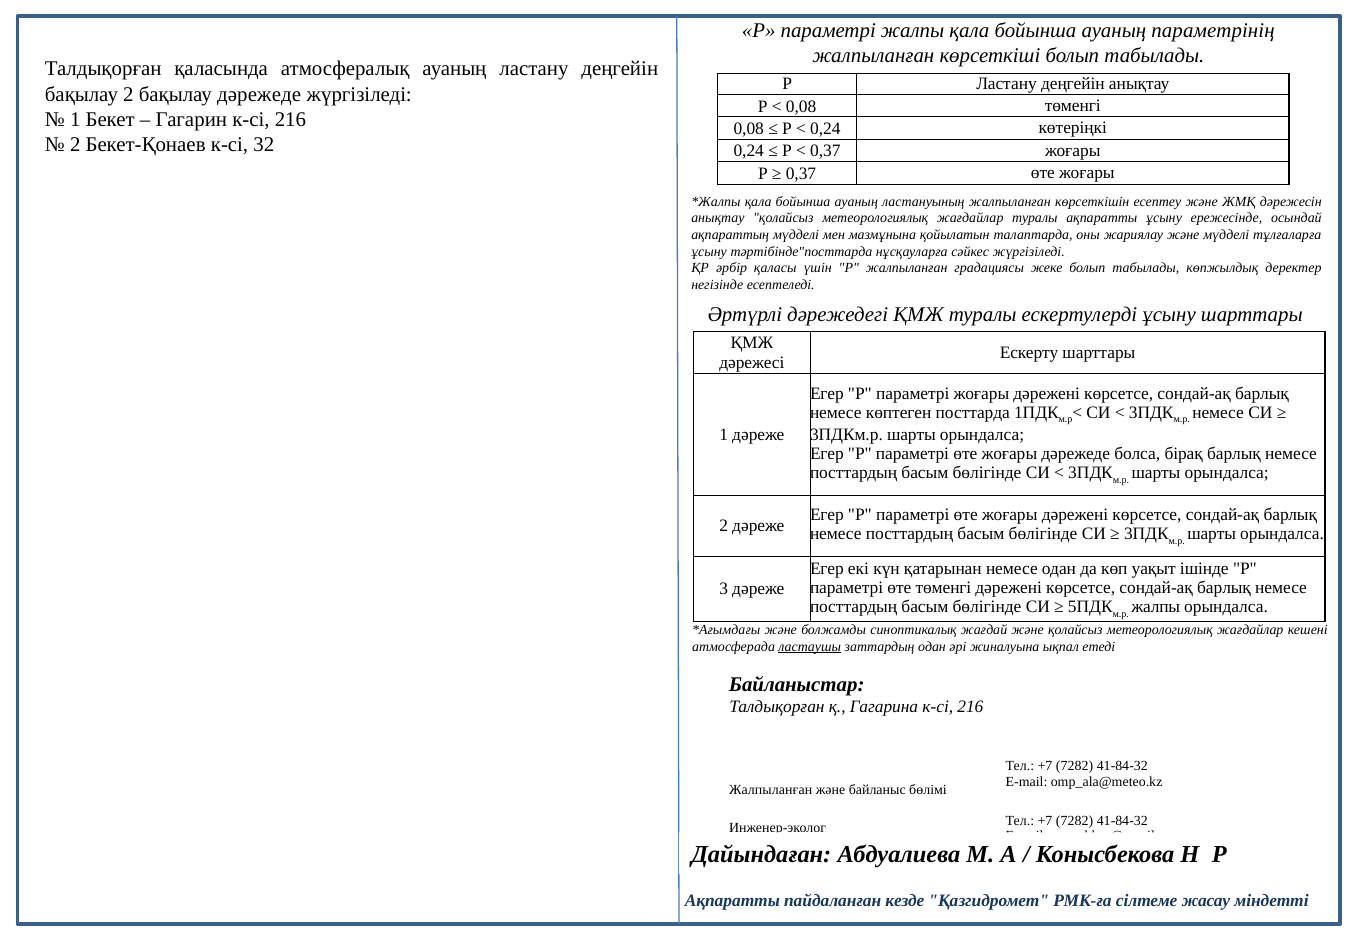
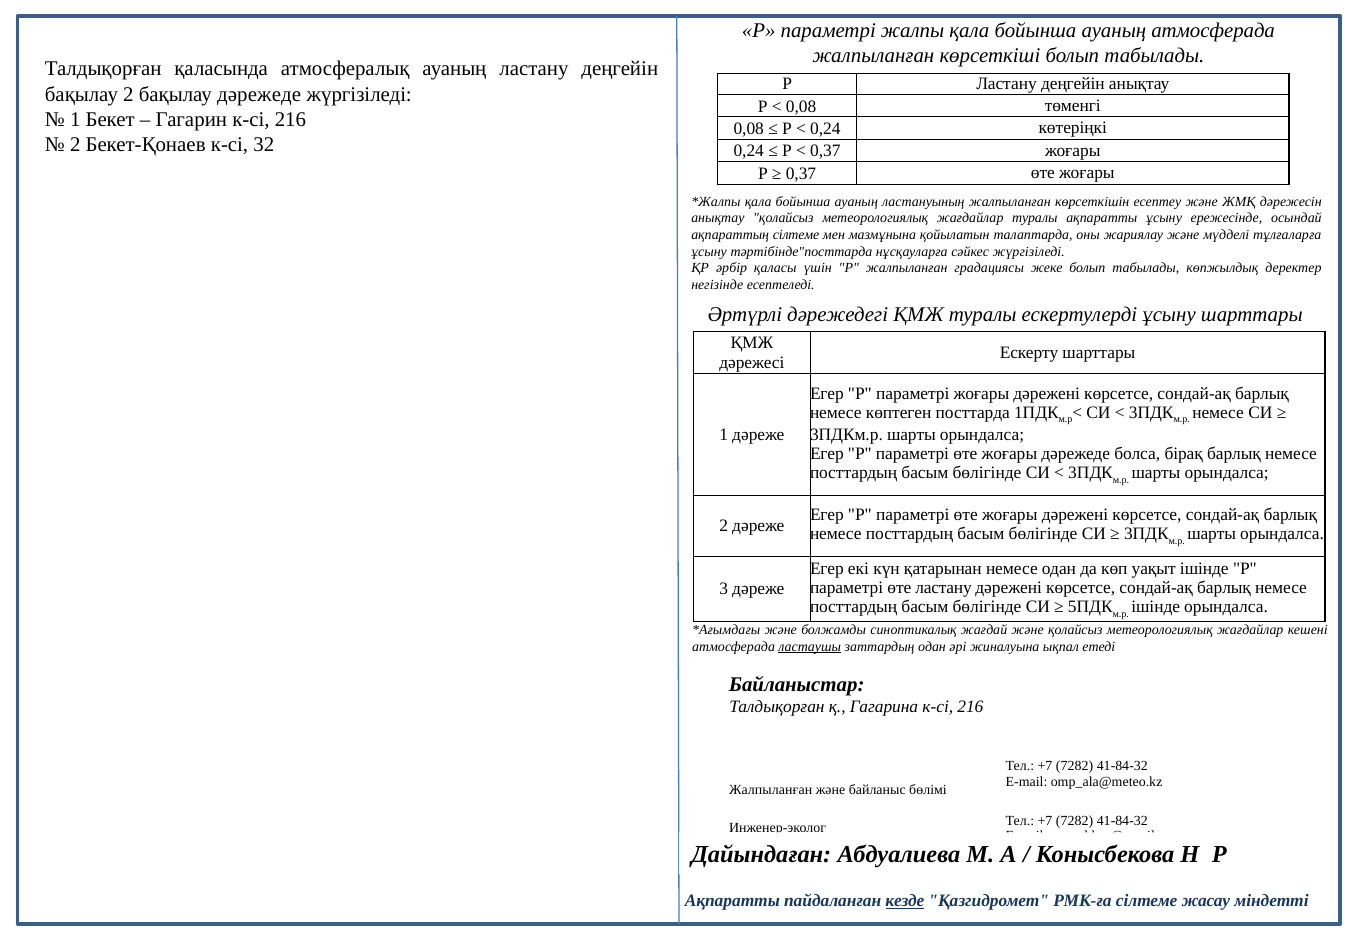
ауаның параметрінің: параметрінің -> атмосферада (1213, 31)
ақпараттың мүдделі: мүдделі -> сілтеме (796, 235)
өте төменгі: төменгі -> ластану (944, 588)
жалпы: жалпы -> ішінде (1156, 607)
кезде underline: none -> present (905, 901)
